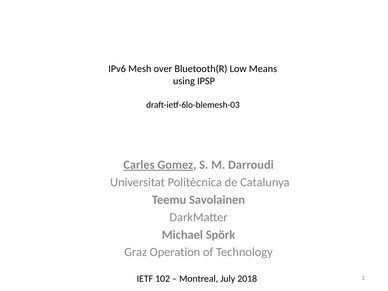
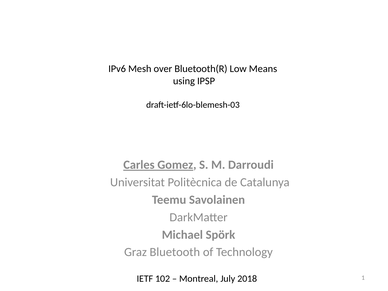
Operation: Operation -> Bluetooth (175, 252)
